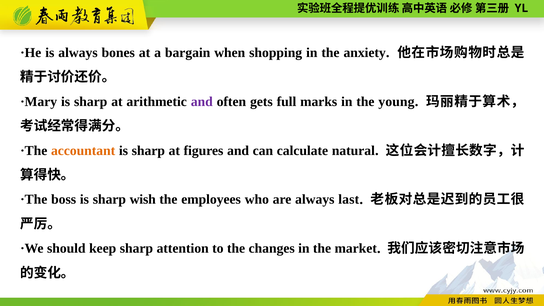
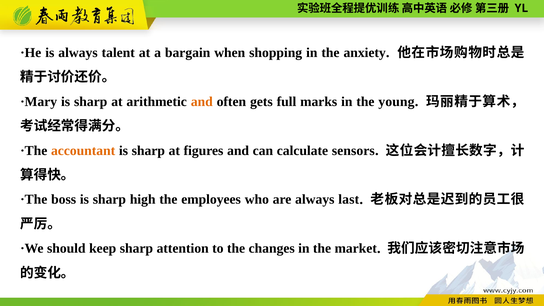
bones: bones -> talent (118, 53)
and colour: purple -> orange (202, 102)
natural: natural -> sensors (353, 151)
wish: wish -> high (143, 200)
